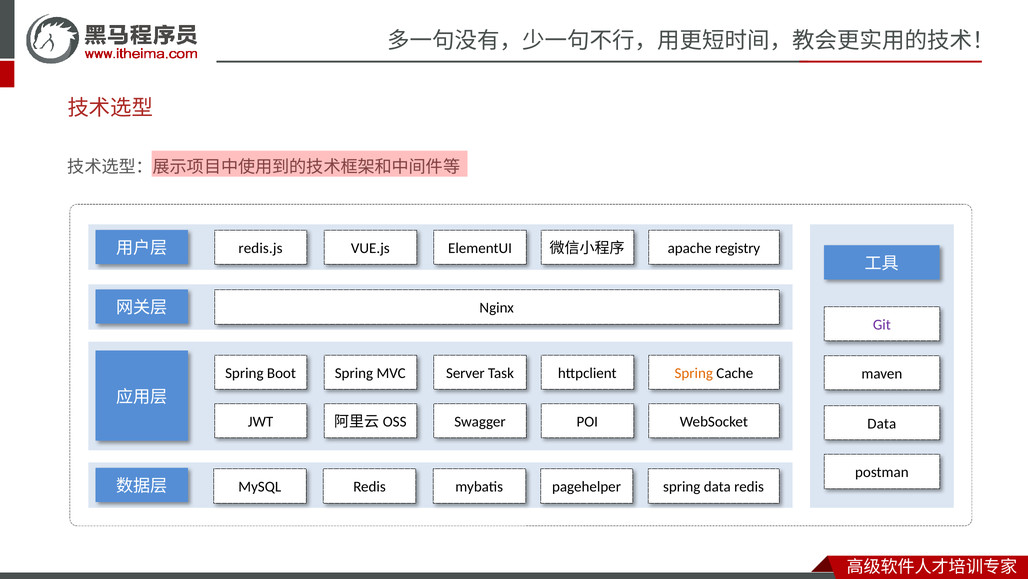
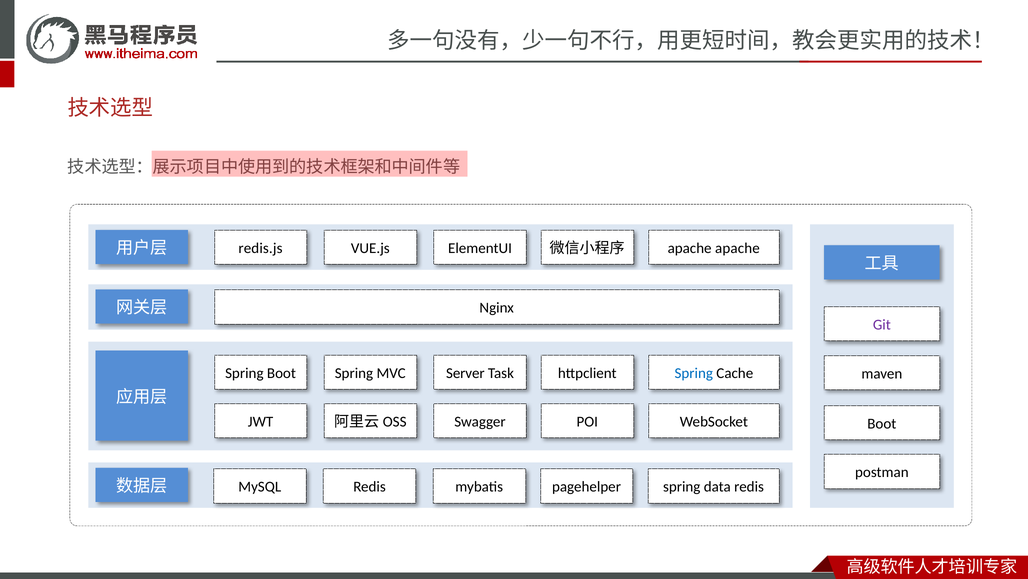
apache registry: registry -> apache (737, 248)
Spring colour: orange -> blue (694, 373)
Data: Data -> Boot (882, 423)
